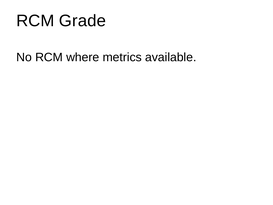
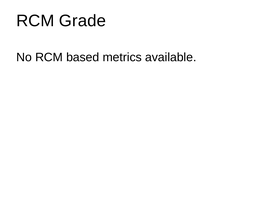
where: where -> based (83, 57)
